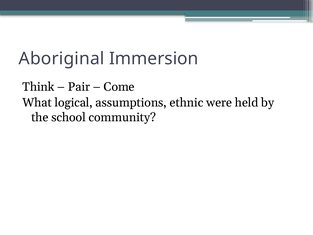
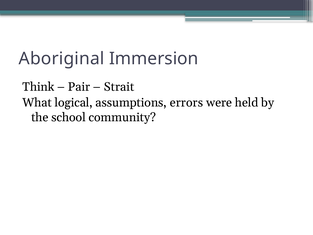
Come: Come -> Strait (119, 87)
ethnic: ethnic -> errors (186, 103)
